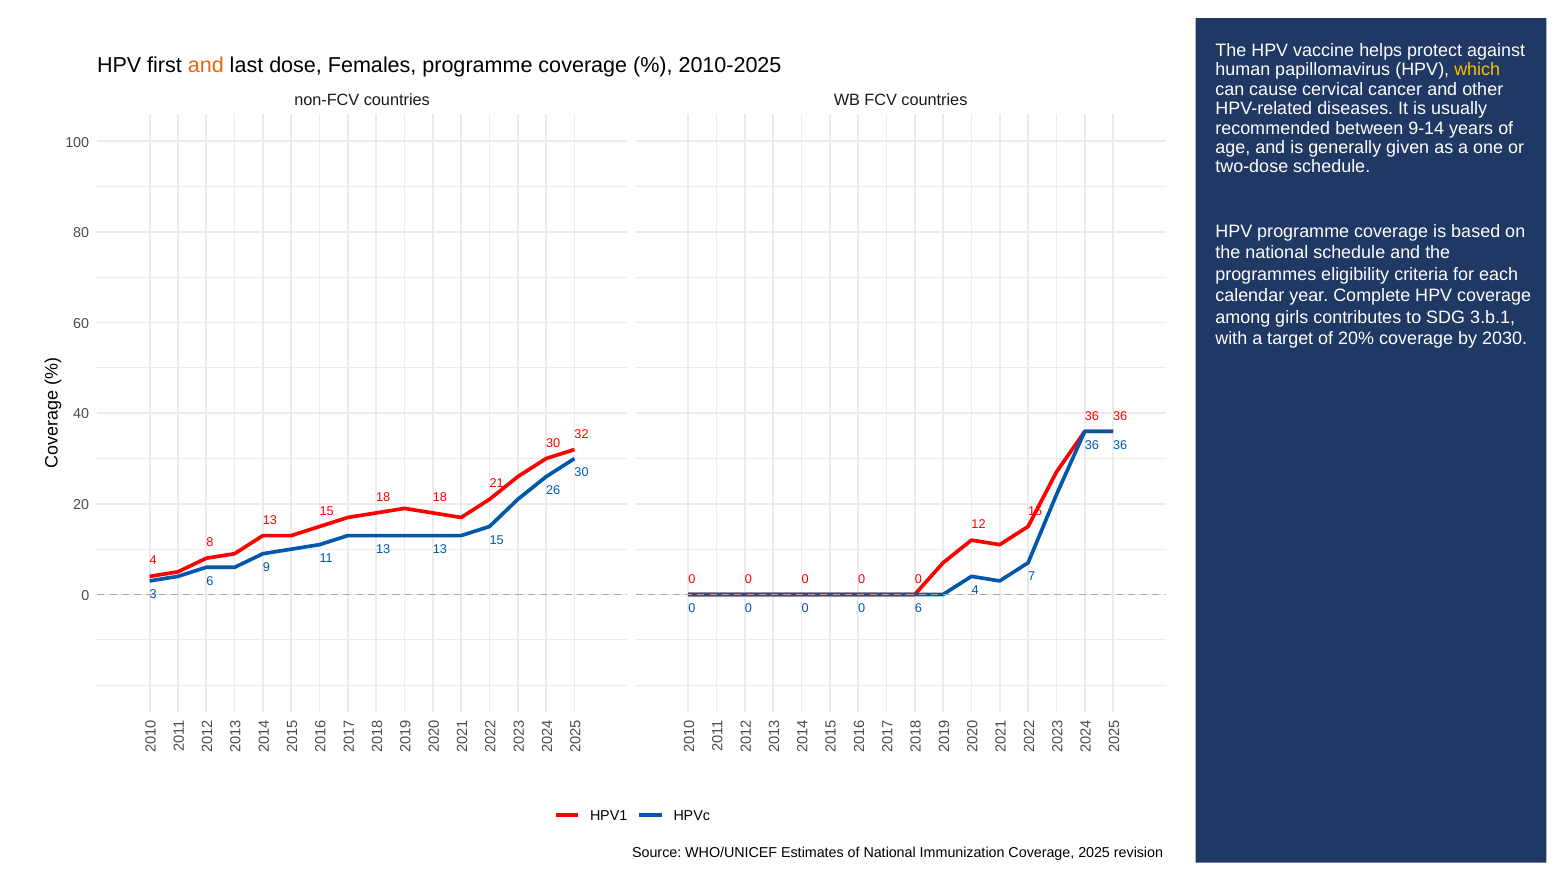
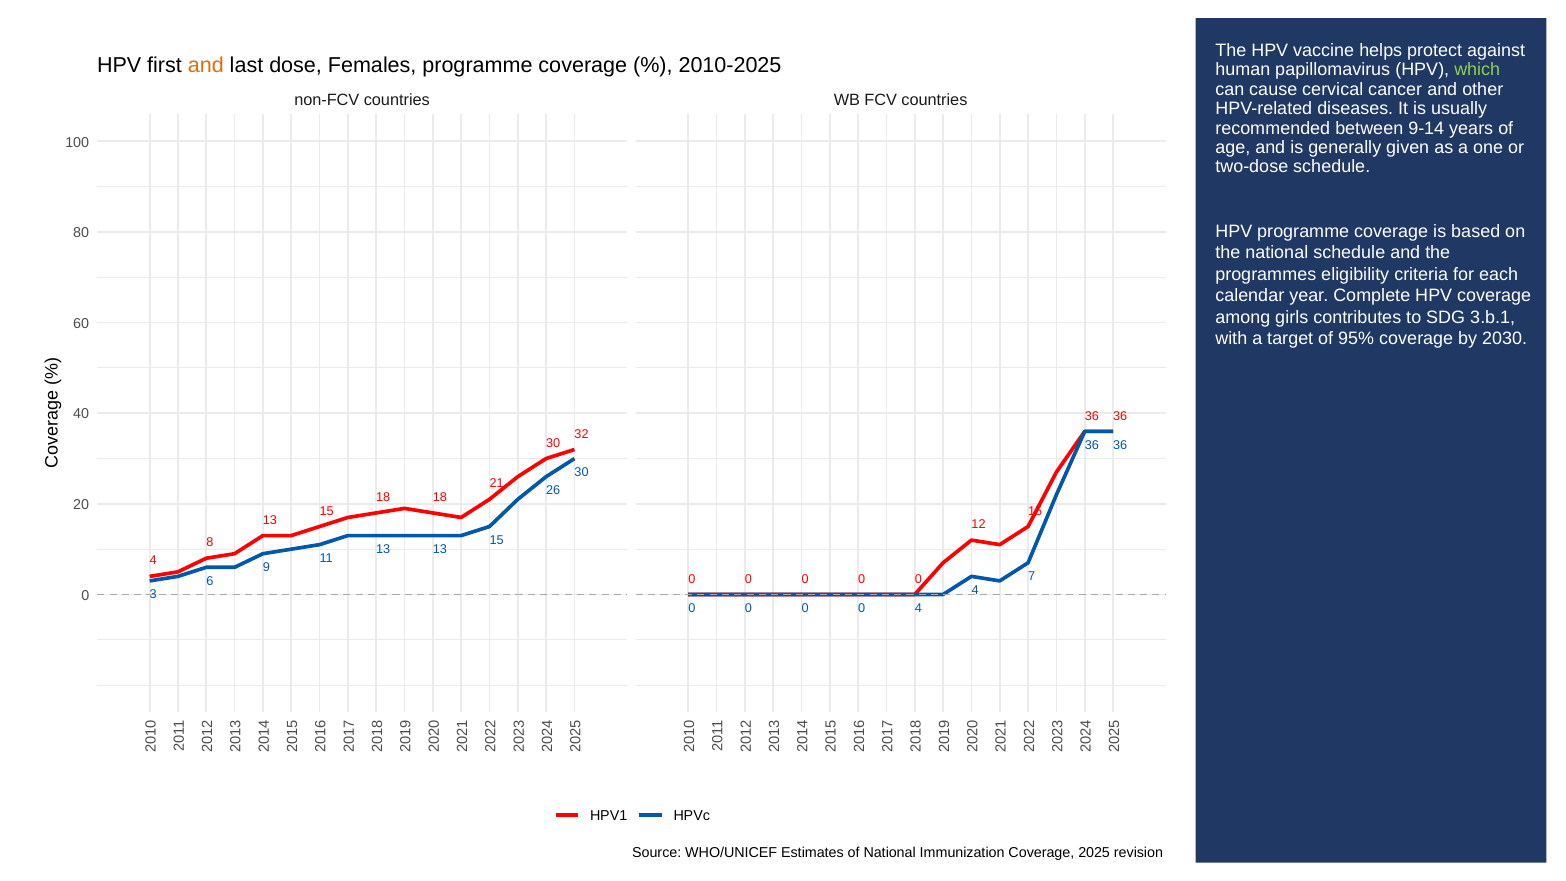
which colour: yellow -> light green (1477, 70)
20%: 20% -> 95% (1356, 339)
0 6: 6 -> 4 (918, 608)
